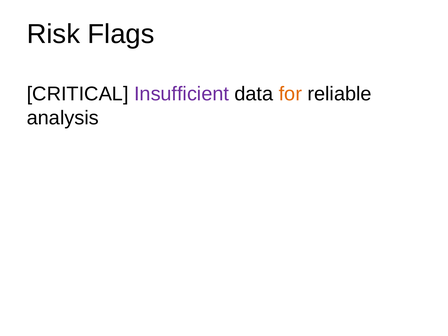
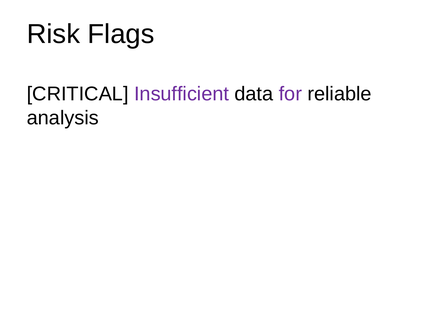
for colour: orange -> purple (290, 94)
